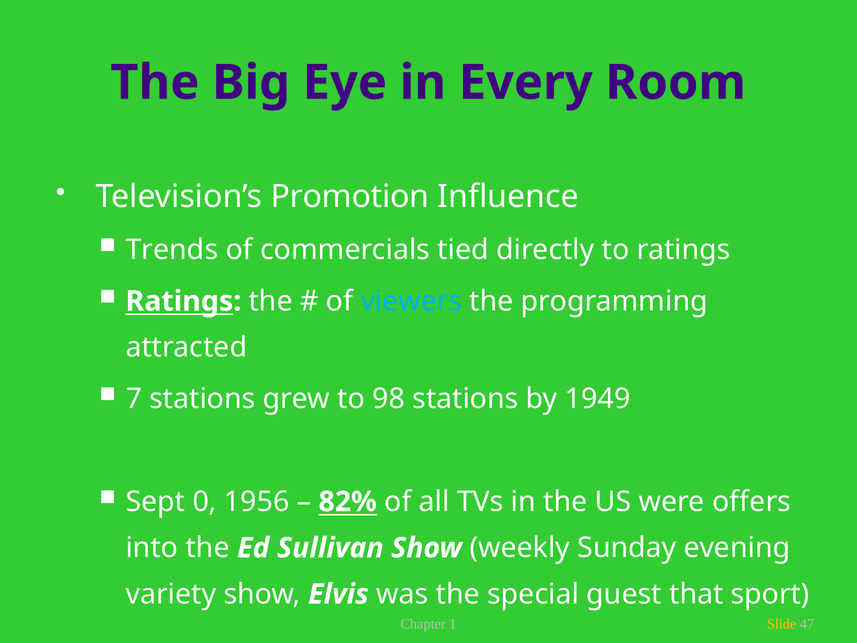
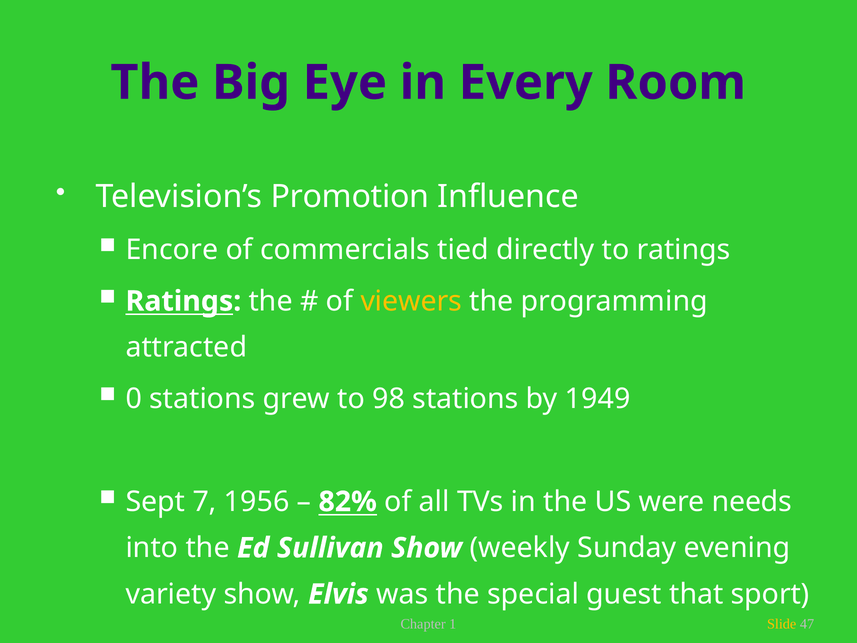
Trends: Trends -> Encore (172, 250)
viewers colour: light blue -> yellow (411, 301)
7: 7 -> 0 (134, 399)
0: 0 -> 7 (205, 502)
offers: offers -> needs (752, 502)
